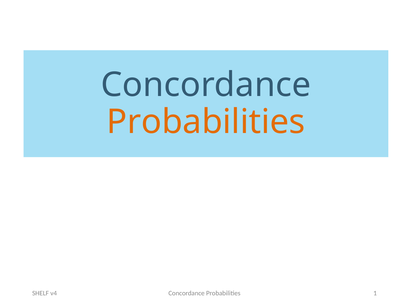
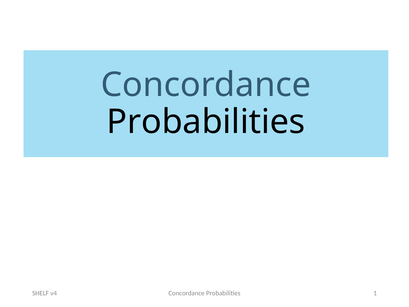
Probabilities colour: orange -> black (206, 122)
